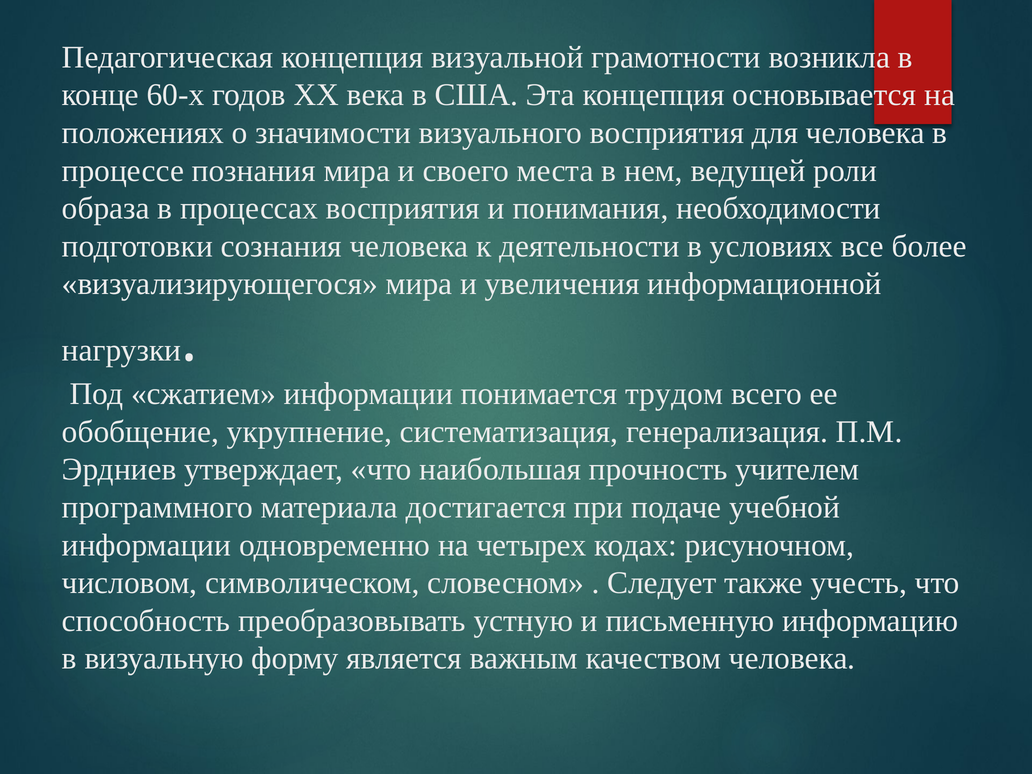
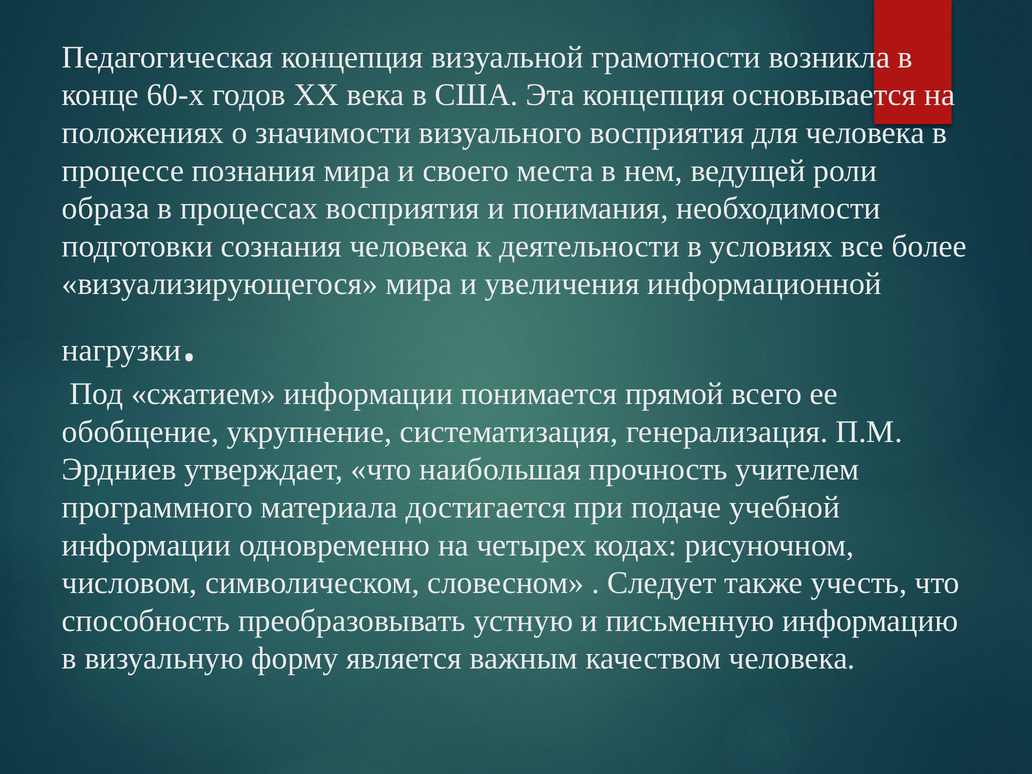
трудом: трудом -> прямой (674, 394)
